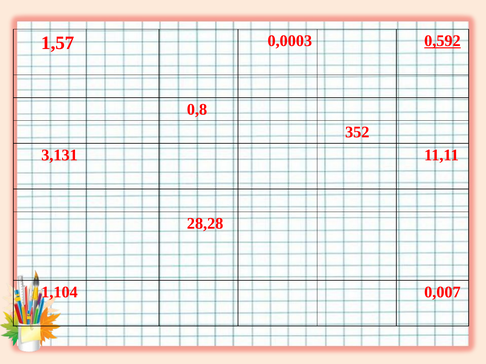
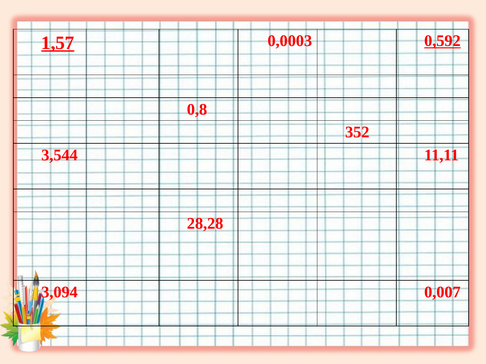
1,57 underline: none -> present (58, 43)
3,131: 3,131 -> 3,544 (60, 155)
1,104: 1,104 -> 3,094 (60, 292)
